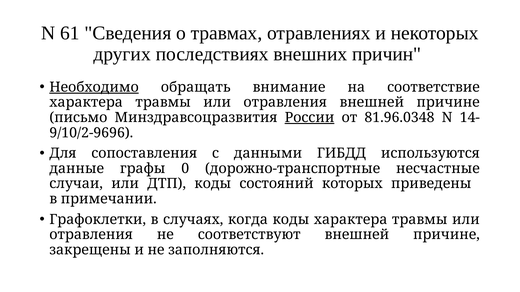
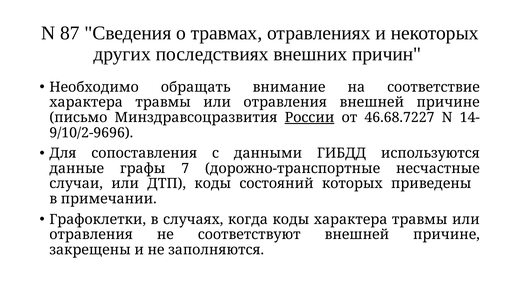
61: 61 -> 87 (70, 33)
Необходимо underline: present -> none (94, 87)
81.96.0348: 81.96.0348 -> 46.68.7227 (399, 118)
0: 0 -> 7 (185, 169)
